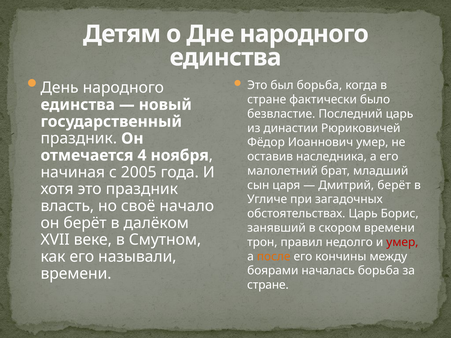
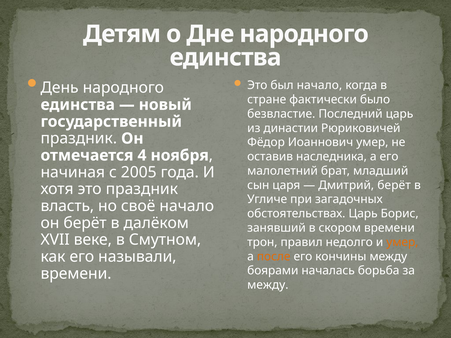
был борьба: борьба -> начало (319, 85)
умер colour: red -> orange (402, 242)
стране: стране -> между (268, 285)
